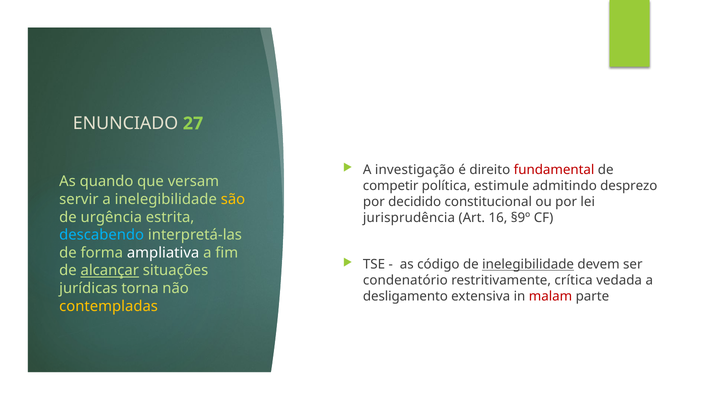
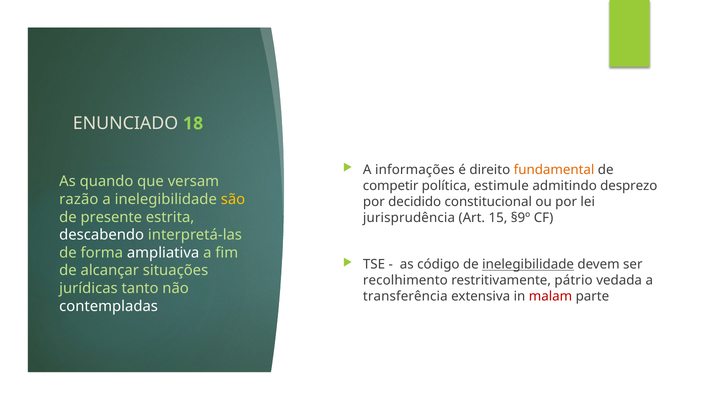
27: 27 -> 18 (193, 124)
investigação: investigação -> informações (415, 170)
fundamental colour: red -> orange (554, 170)
servir: servir -> razão (79, 200)
urgência: urgência -> presente (111, 217)
16: 16 -> 15 (498, 218)
descabendo colour: light blue -> white (102, 235)
alcançar underline: present -> none (110, 271)
condenatório: condenatório -> recolhimento (405, 281)
crítica: crítica -> pátrio (574, 281)
torna: torna -> tanto (140, 289)
desligamento: desligamento -> transferência (405, 297)
contempladas colour: yellow -> white (109, 307)
